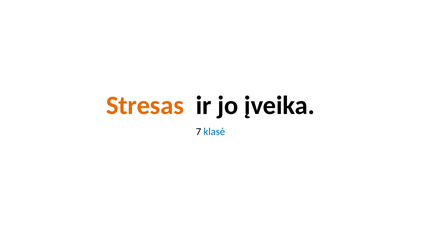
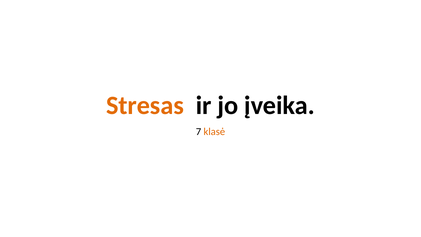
klasė colour: blue -> orange (214, 132)
